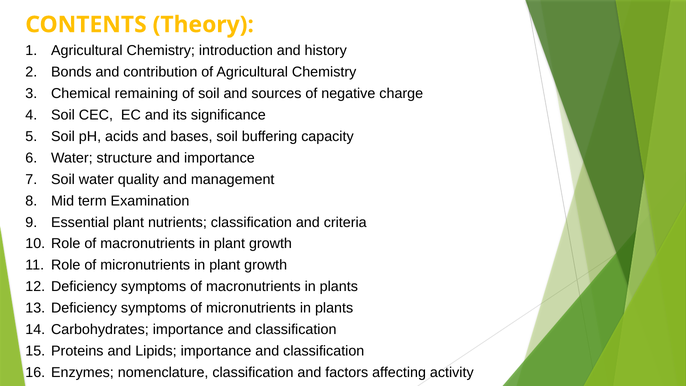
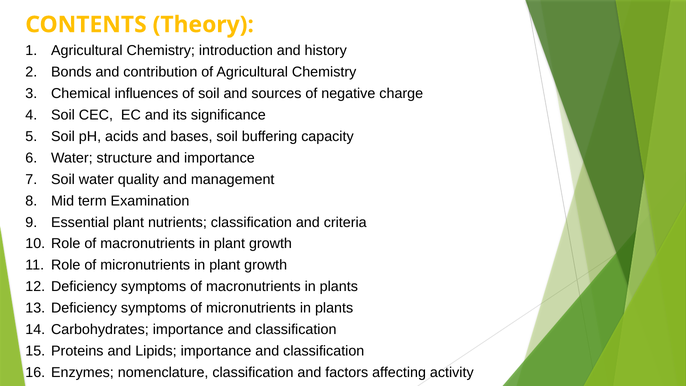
remaining: remaining -> influences (146, 94)
